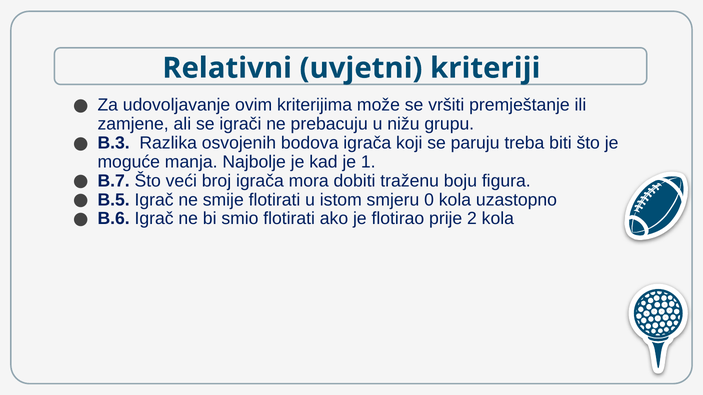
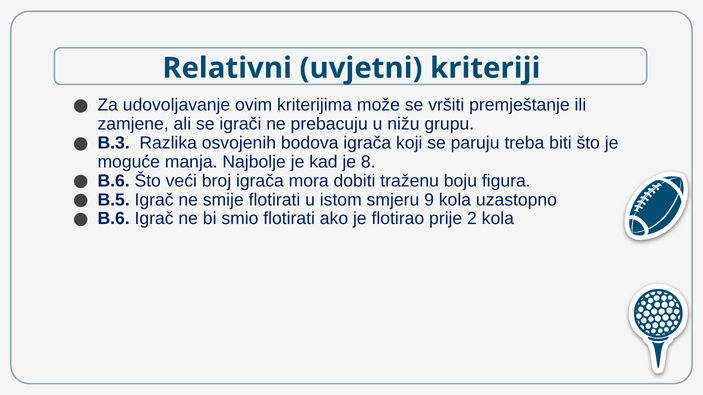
1: 1 -> 8 (368, 162)
B.7: B.7 -> B.6 (114, 181)
0: 0 -> 9 (429, 200)
